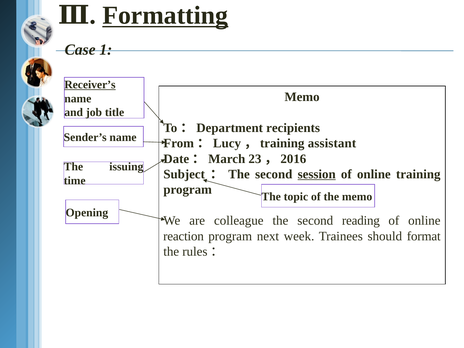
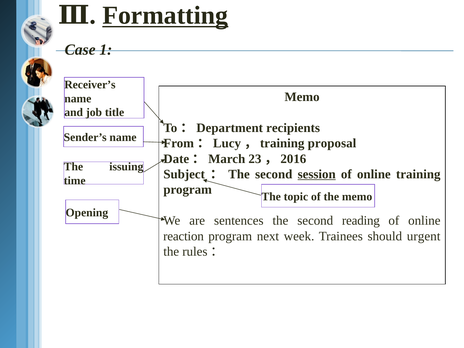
Receiver’s underline: present -> none (90, 85)
assistant: assistant -> proposal (332, 143)
colleague: colleague -> sentences (239, 221)
format: format -> urgent (424, 236)
